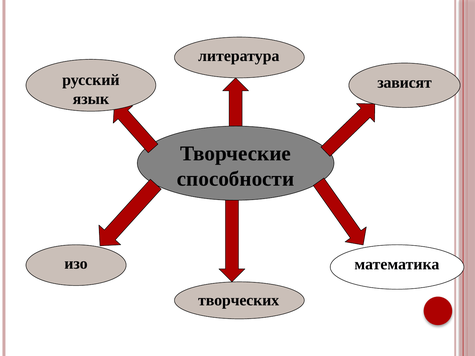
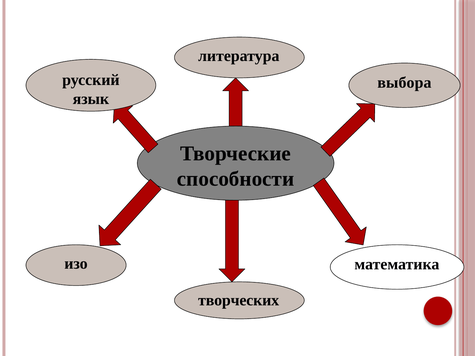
зависят: зависят -> выбора (404, 83)
